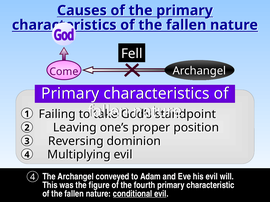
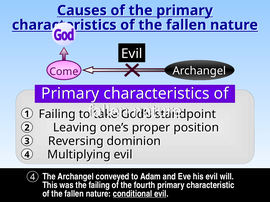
Fell: Fell -> Evil (132, 54)
the figure: figure -> failing (99, 186)
